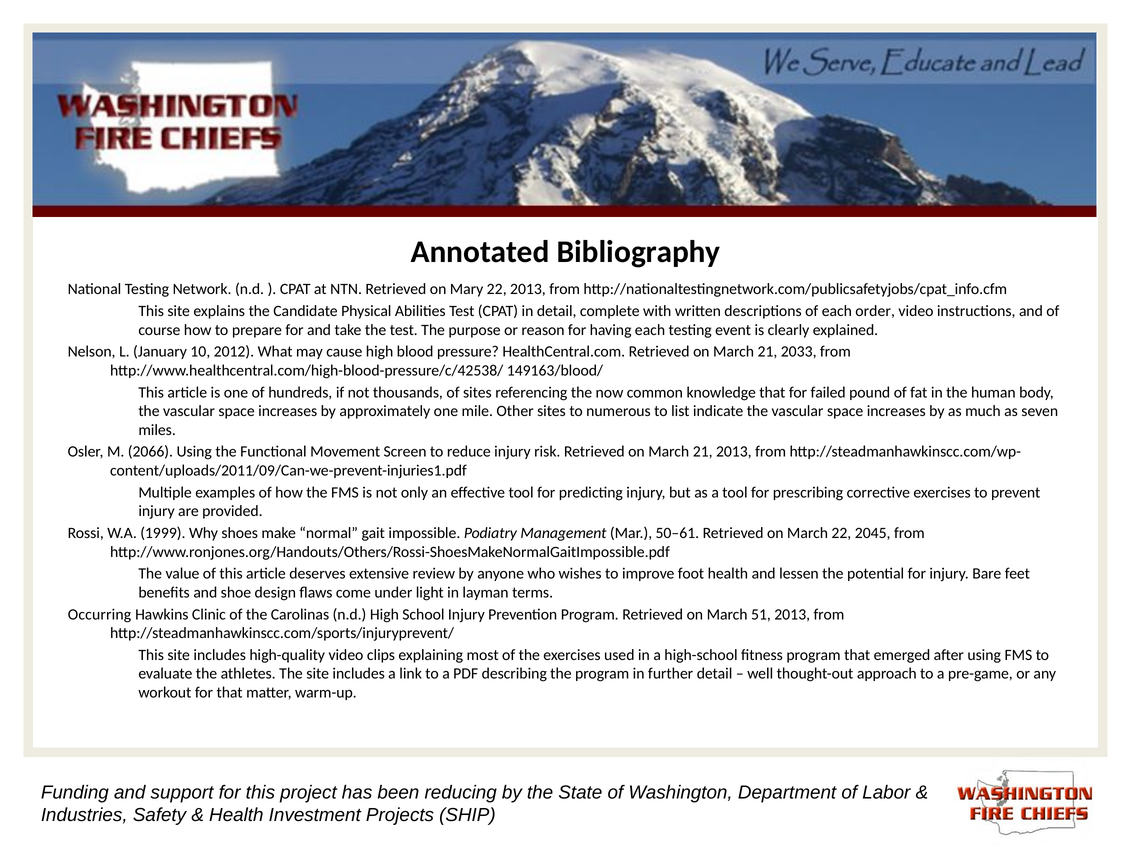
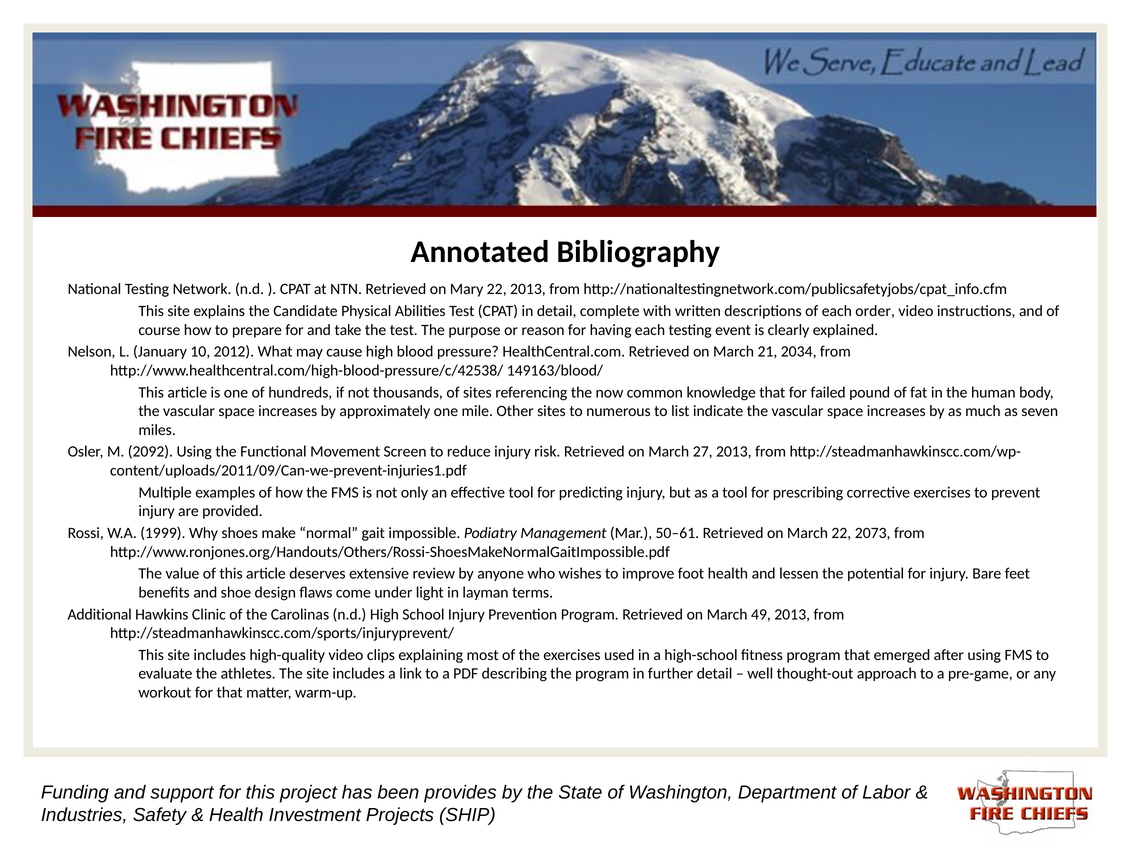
2033: 2033 -> 2034 (799, 352)
2066: 2066 -> 2092 (150, 452)
21: 21 -> 27 (703, 452)
2045: 2045 -> 2073 (873, 533)
Occurring: Occurring -> Additional (100, 615)
51: 51 -> 49 (761, 615)
reducing: reducing -> provides (461, 793)
